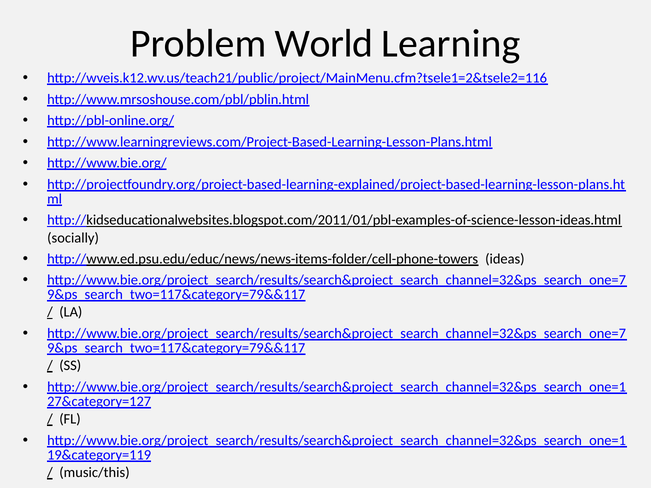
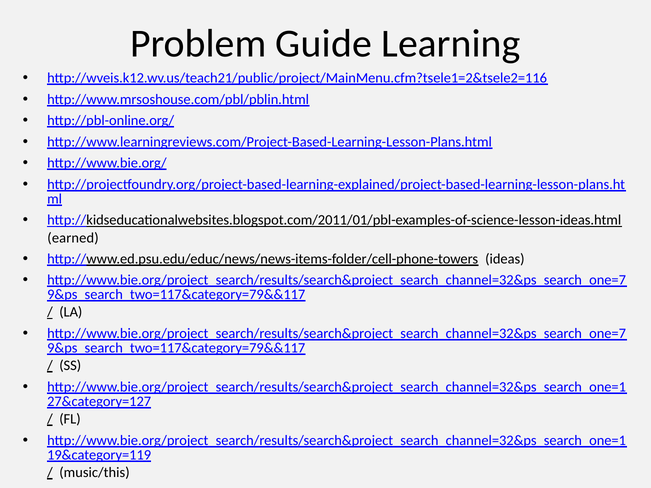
World: World -> Guide (324, 43)
socially: socially -> earned (73, 238)
